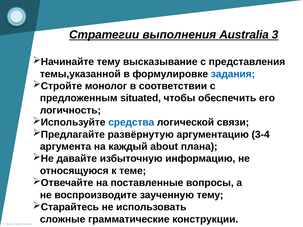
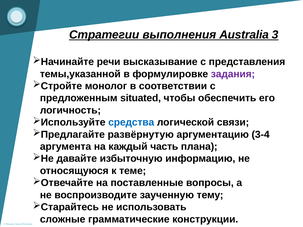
тему: тему -> речи (109, 62)
задания colour: blue -> purple (233, 74)
about: about -> часть (164, 147)
